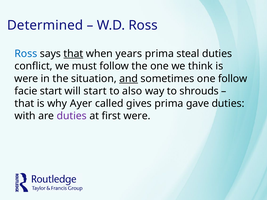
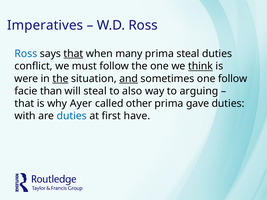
Determined: Determined -> Imperatives (45, 25)
years: years -> many (129, 54)
think underline: none -> present (200, 66)
the underline: none -> present (60, 79)
facie start: start -> than (51, 91)
will start: start -> steal (95, 91)
shrouds: shrouds -> arguing (199, 91)
gives: gives -> other (139, 104)
duties colour: purple -> blue (72, 116)
first were: were -> have (137, 116)
